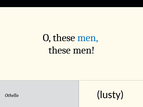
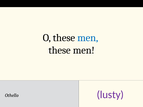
lusty colour: black -> purple (110, 95)
